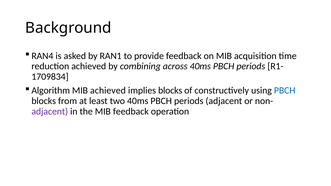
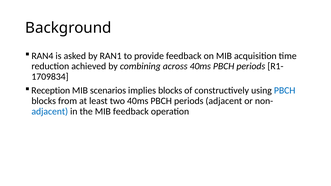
Algorithm: Algorithm -> Reception (51, 91)
MIB achieved: achieved -> scenarios (108, 91)
adjacent colour: purple -> blue (50, 111)
